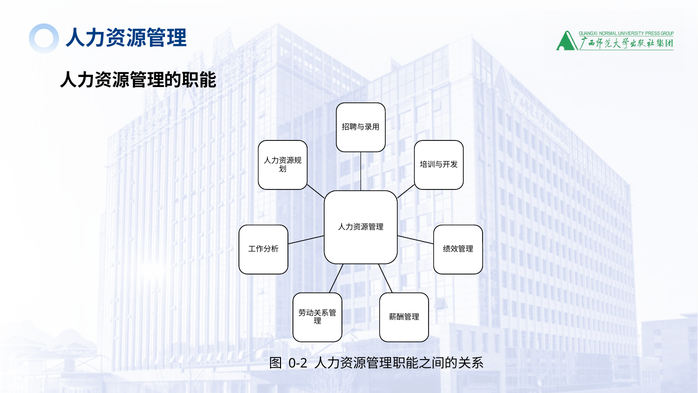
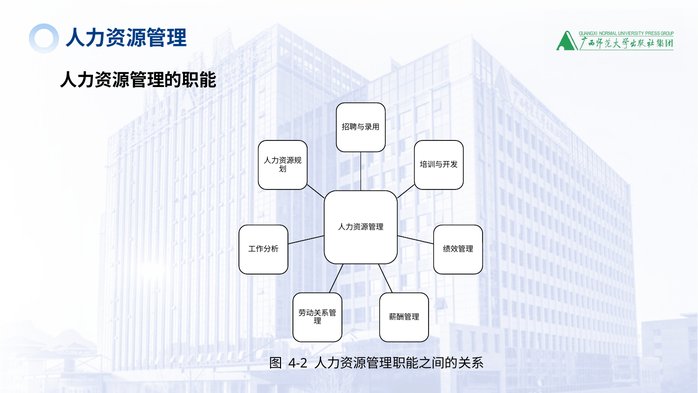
0-2: 0-2 -> 4-2 (298, 363)
